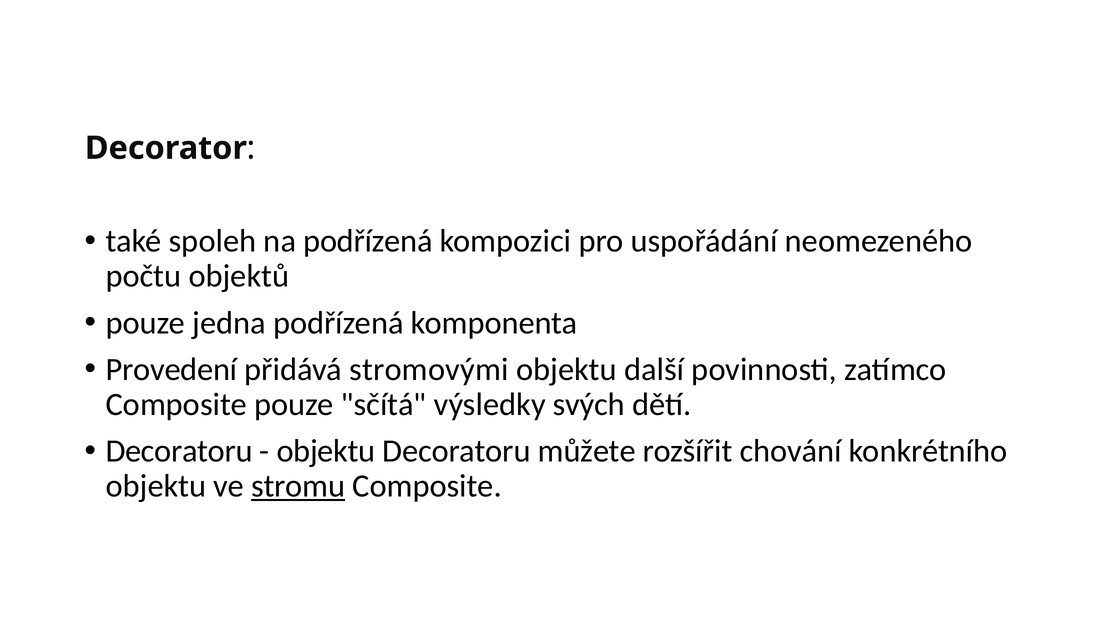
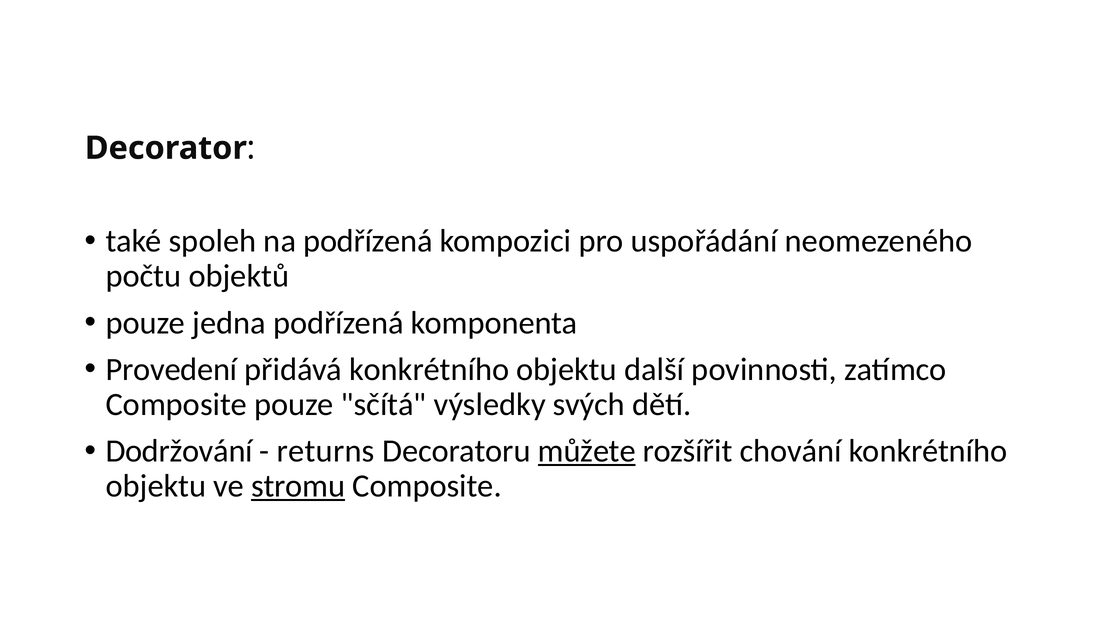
přidává stromovými: stromovými -> konkrétního (429, 369)
Decoratoru: Decoratoru -> Dodržování (179, 451)
objektu: objektu -> returns (326, 451)
můžete underline: none -> present (587, 451)
